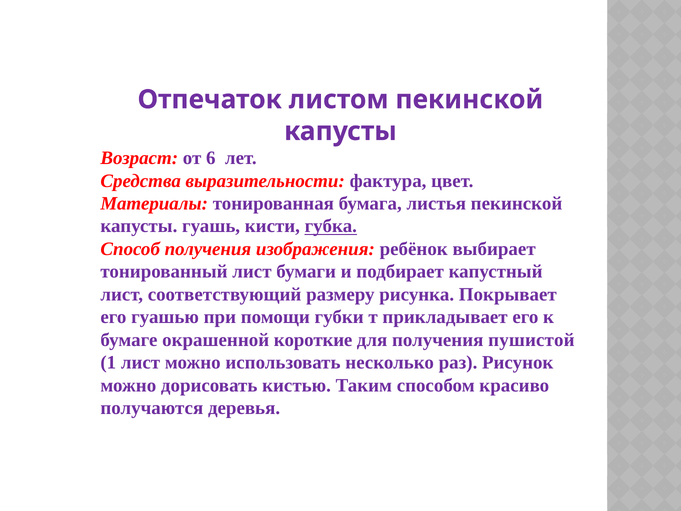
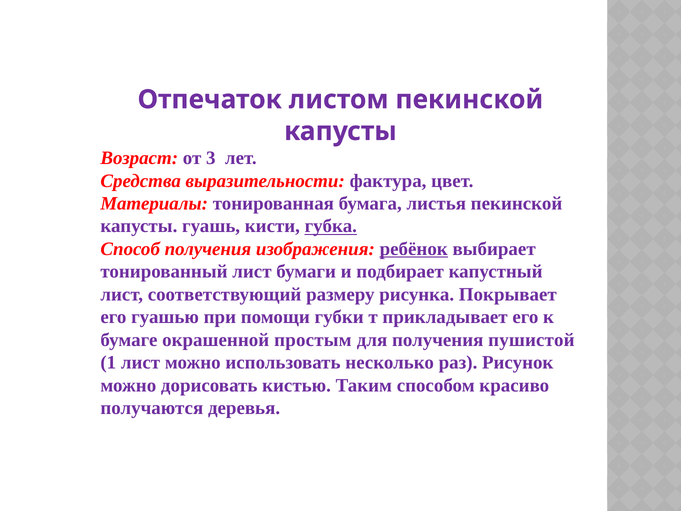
6: 6 -> 3 (211, 158)
ребёнок underline: none -> present (414, 249)
короткие: короткие -> простым (313, 340)
